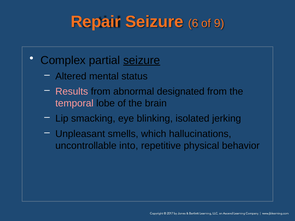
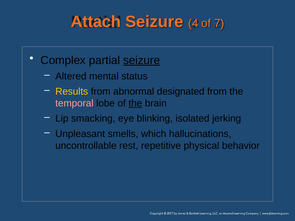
Repair: Repair -> Attach (96, 22)
6: 6 -> 4 (193, 23)
9: 9 -> 7 (219, 23)
Results colour: pink -> yellow (72, 92)
the underline: none -> present (135, 103)
into: into -> rest (129, 146)
